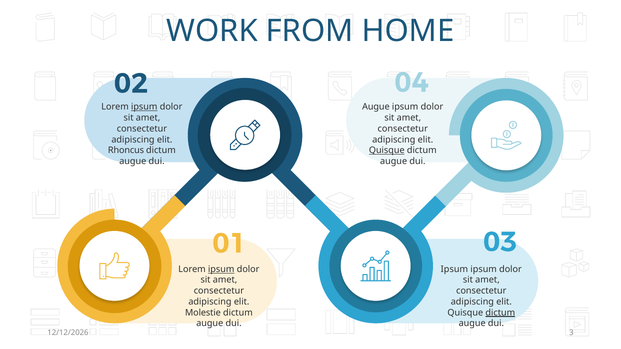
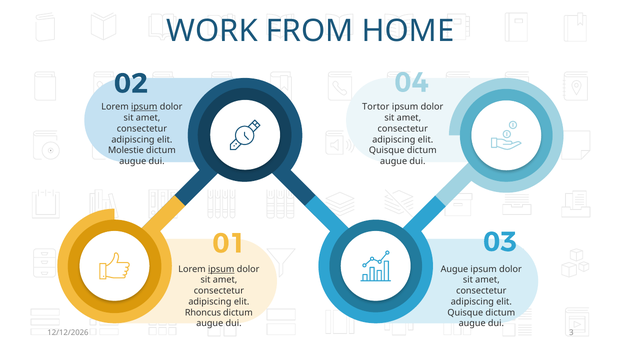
Augue: Augue -> Tortor (376, 107)
Rhoncus: Rhoncus -> Molestie (126, 151)
Quisque underline: present -> none (387, 151)
Ipsum: Ipsum -> Augue (454, 269)
Molestie: Molestie -> Rhoncus (203, 313)
dictum underline: present -> none (500, 313)
